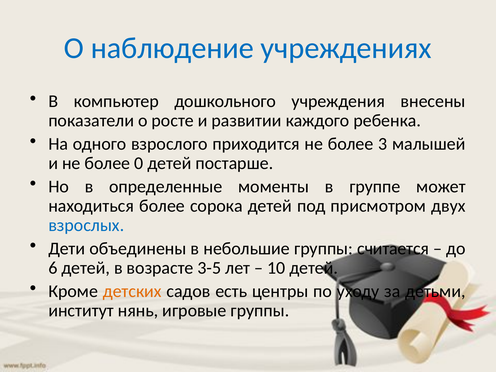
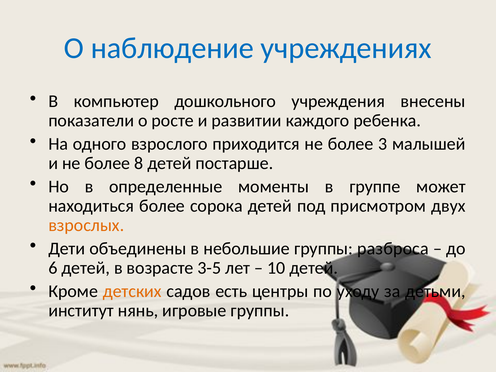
0: 0 -> 8 (139, 163)
взрослых colour: blue -> orange (86, 225)
считается: считается -> разброса (393, 248)
